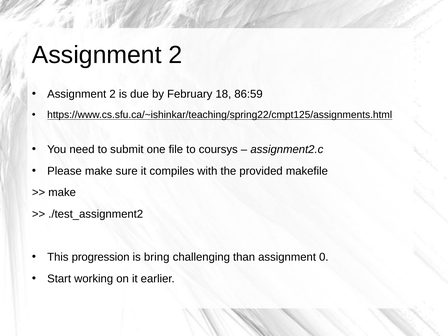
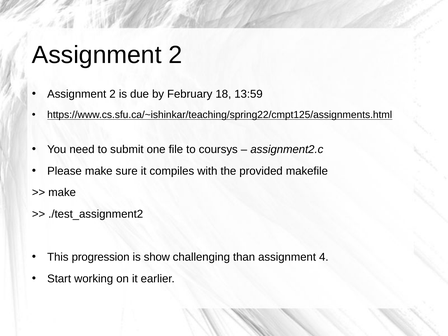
86:59: 86:59 -> 13:59 (248, 94)
bring: bring -> show (157, 257)
0: 0 -> 4 (324, 257)
